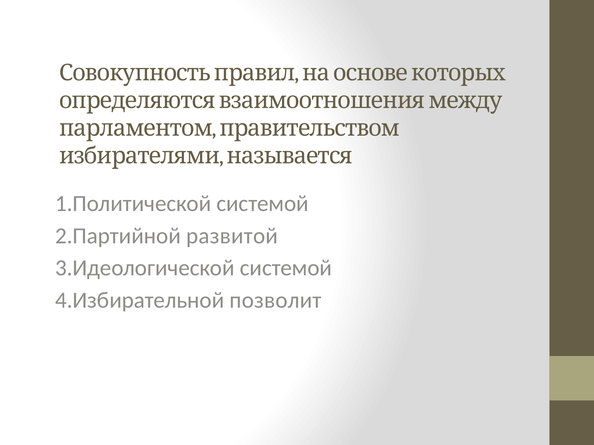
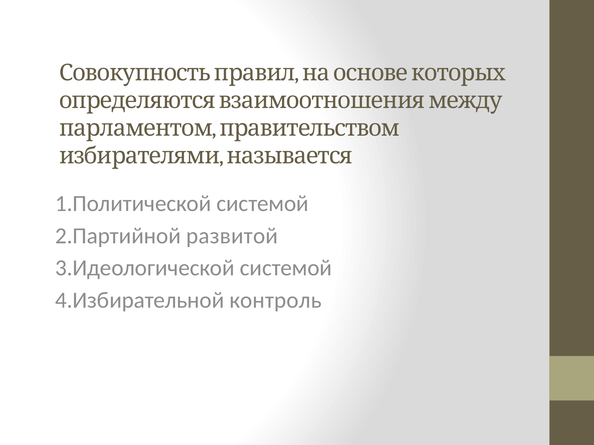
позволит: позволит -> контроль (276, 301)
